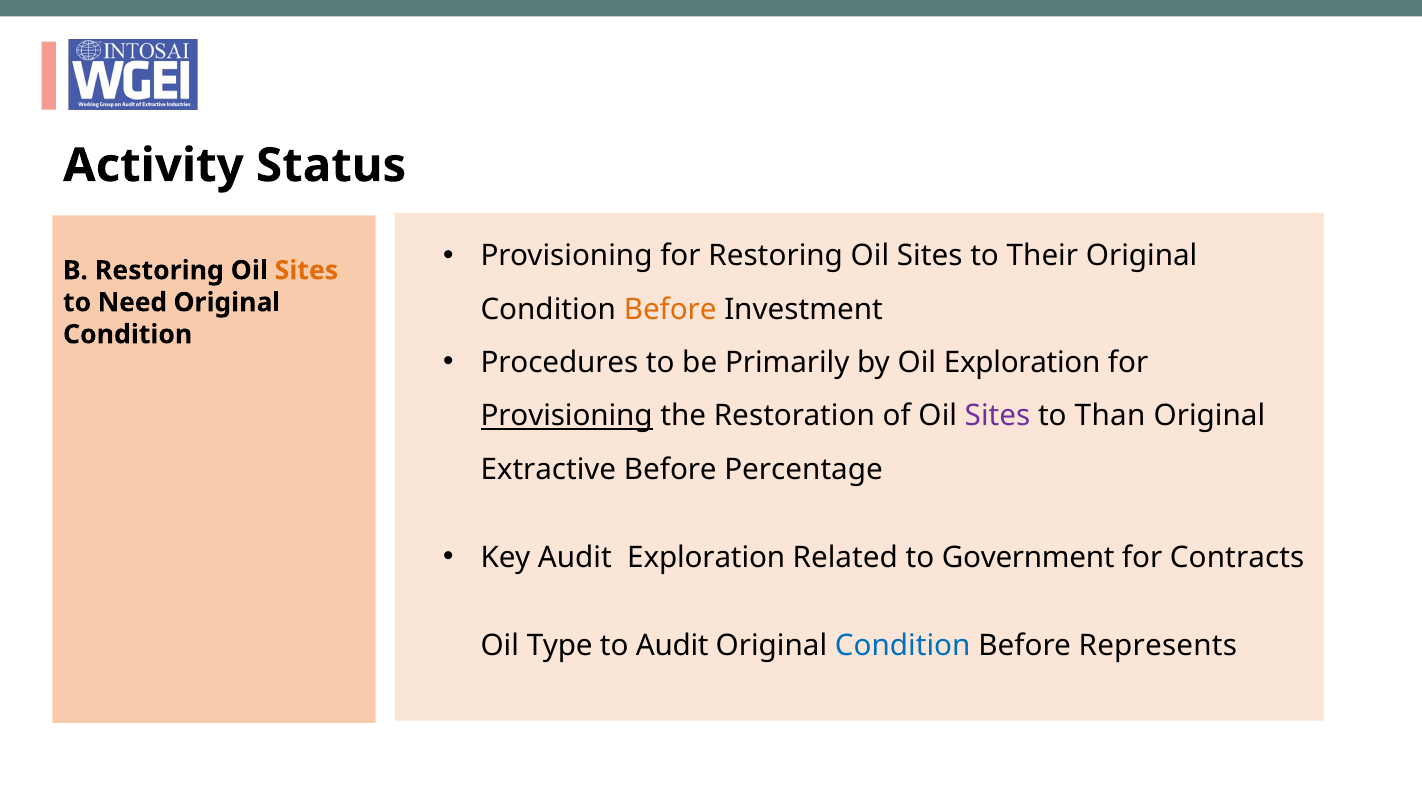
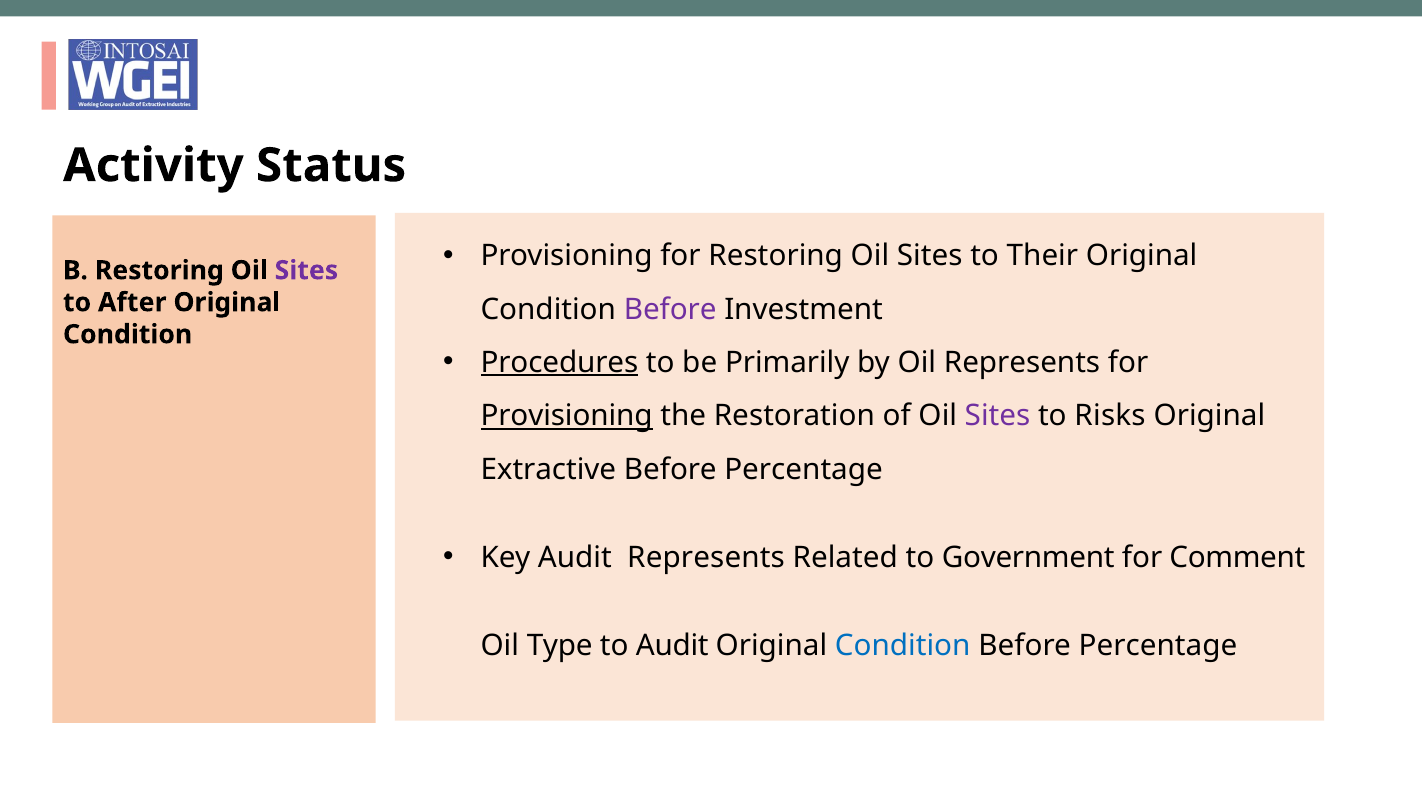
Sites colour: orange -> purple (306, 270)
Need: Need -> After (132, 302)
Before colour: orange -> purple (670, 309)
Procedures underline: none -> present (559, 363)
Oil Exploration: Exploration -> Represents (1022, 363)
Than: Than -> Risks (1110, 416)
Audit Exploration: Exploration -> Represents (706, 557)
Contracts: Contracts -> Comment (1237, 557)
Represents: Represents -> Percentage (1158, 645)
